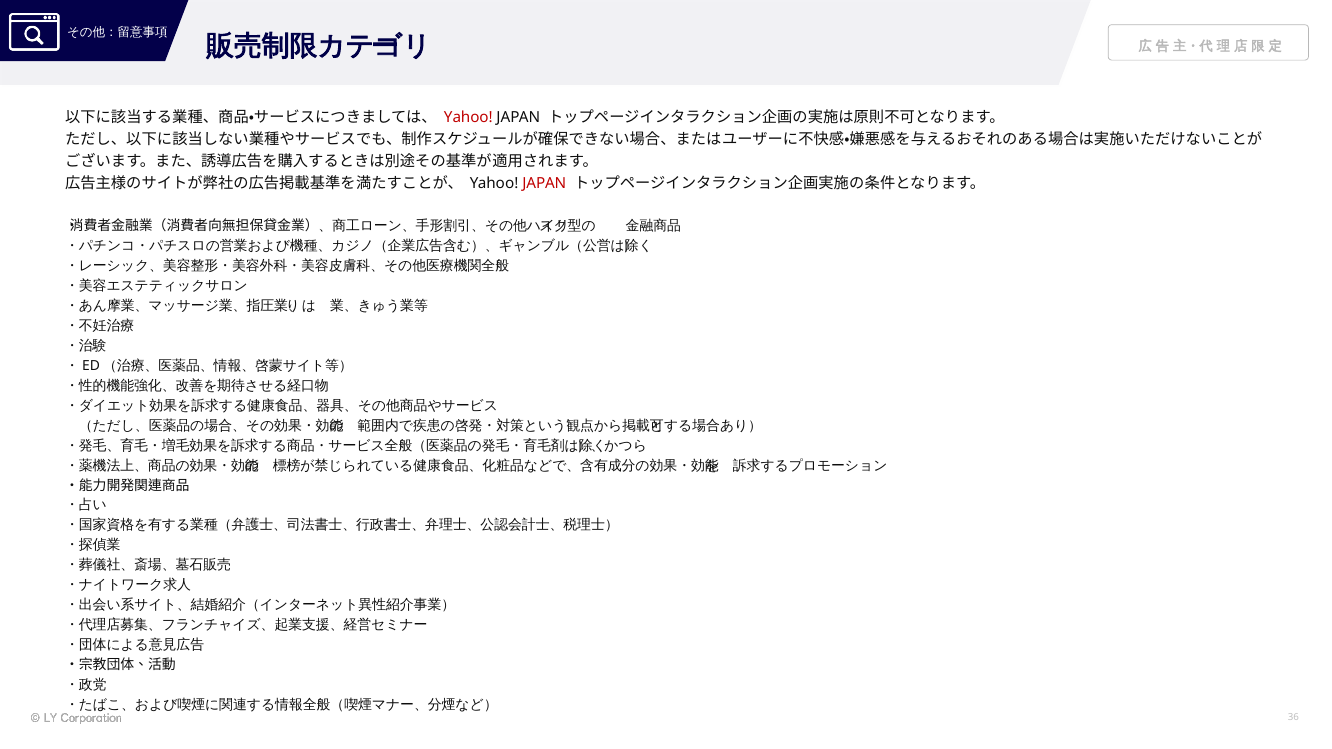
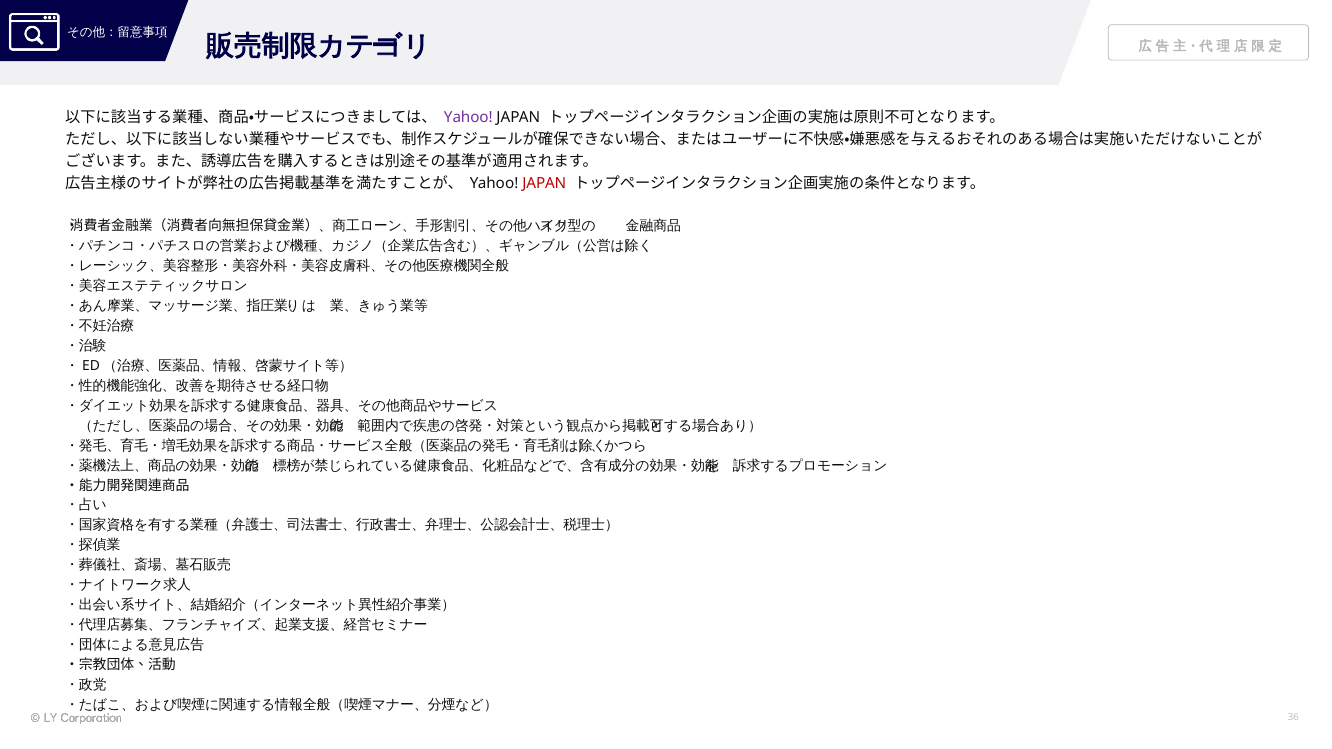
Yahoo colour: red -> purple (468, 117)
